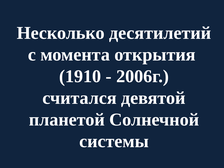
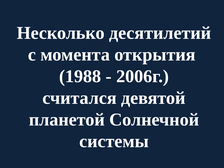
1910: 1910 -> 1988 (80, 76)
